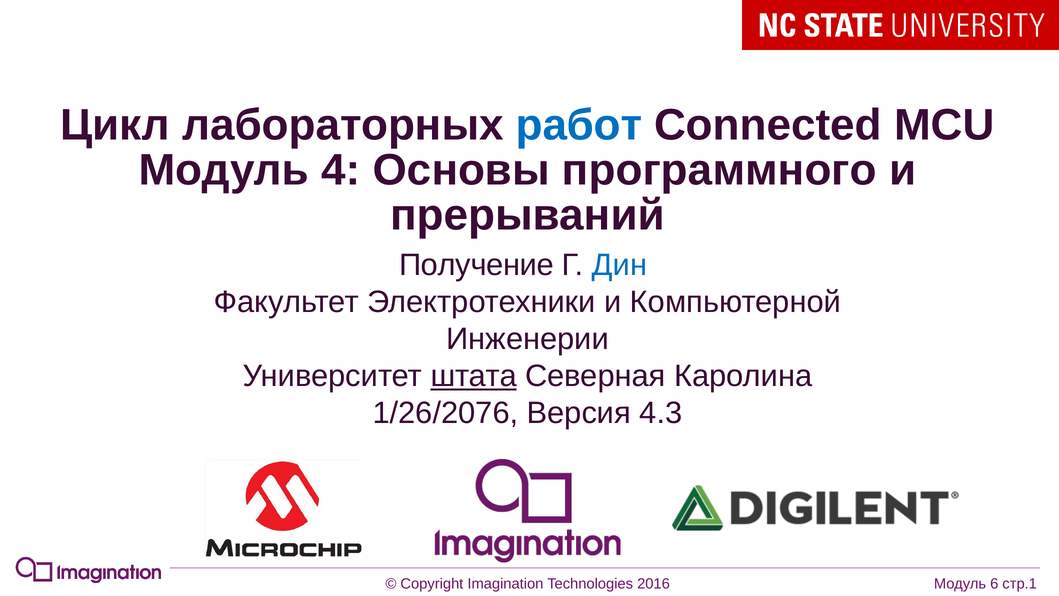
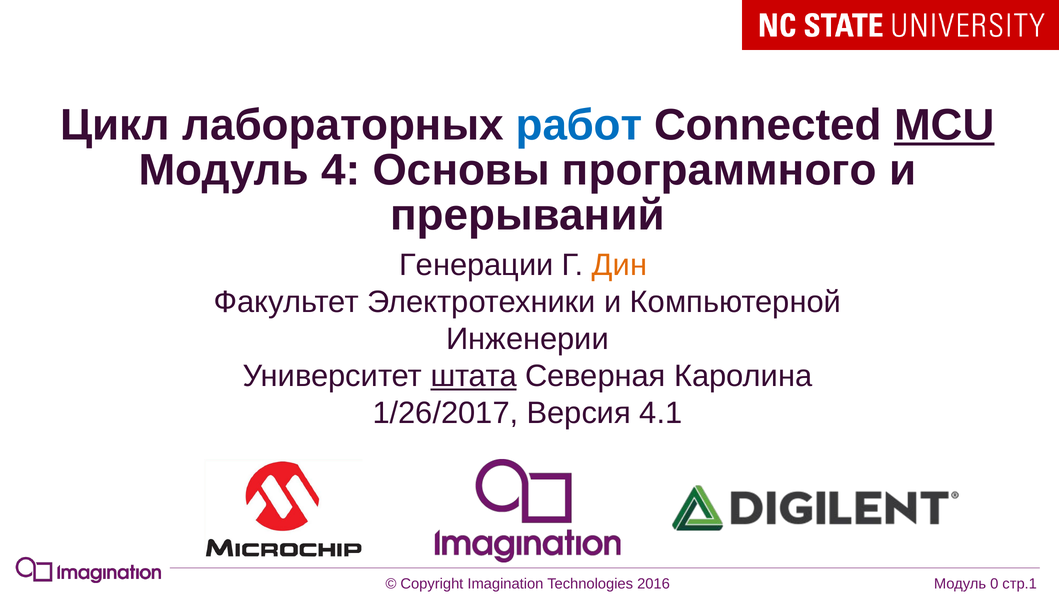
MCU underline: none -> present (944, 125)
Получение: Получение -> Генерации (476, 265)
Дин colour: blue -> orange (620, 265)
1/26/2076: 1/26/2076 -> 1/26/2017 (445, 413)
4.3: 4.3 -> 4.1 (661, 413)
6: 6 -> 0 (994, 583)
